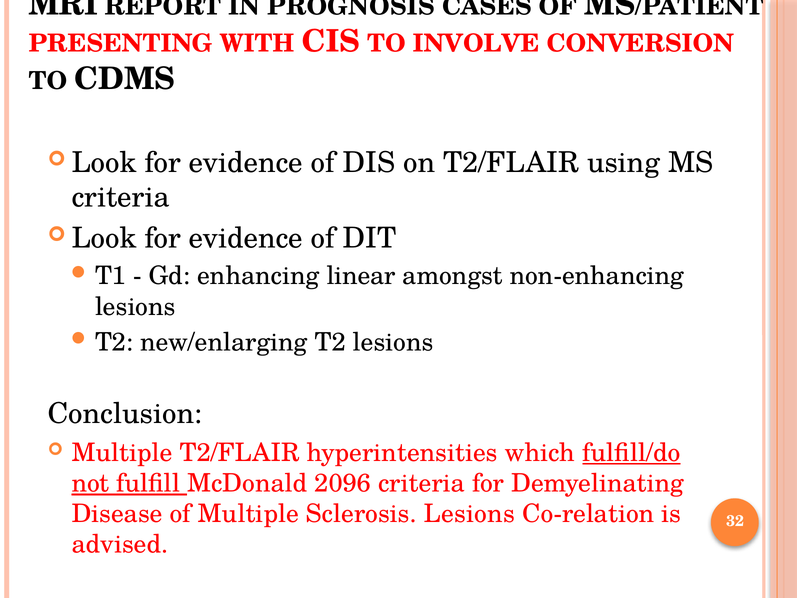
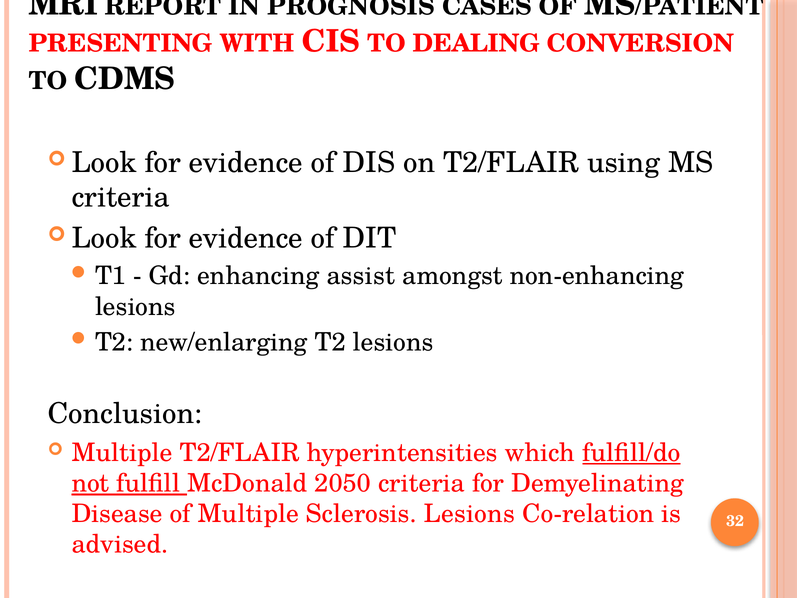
INVOLVE: INVOLVE -> DEALING (476, 44)
linear: linear -> assist (361, 276)
2096: 2096 -> 2050 (343, 483)
